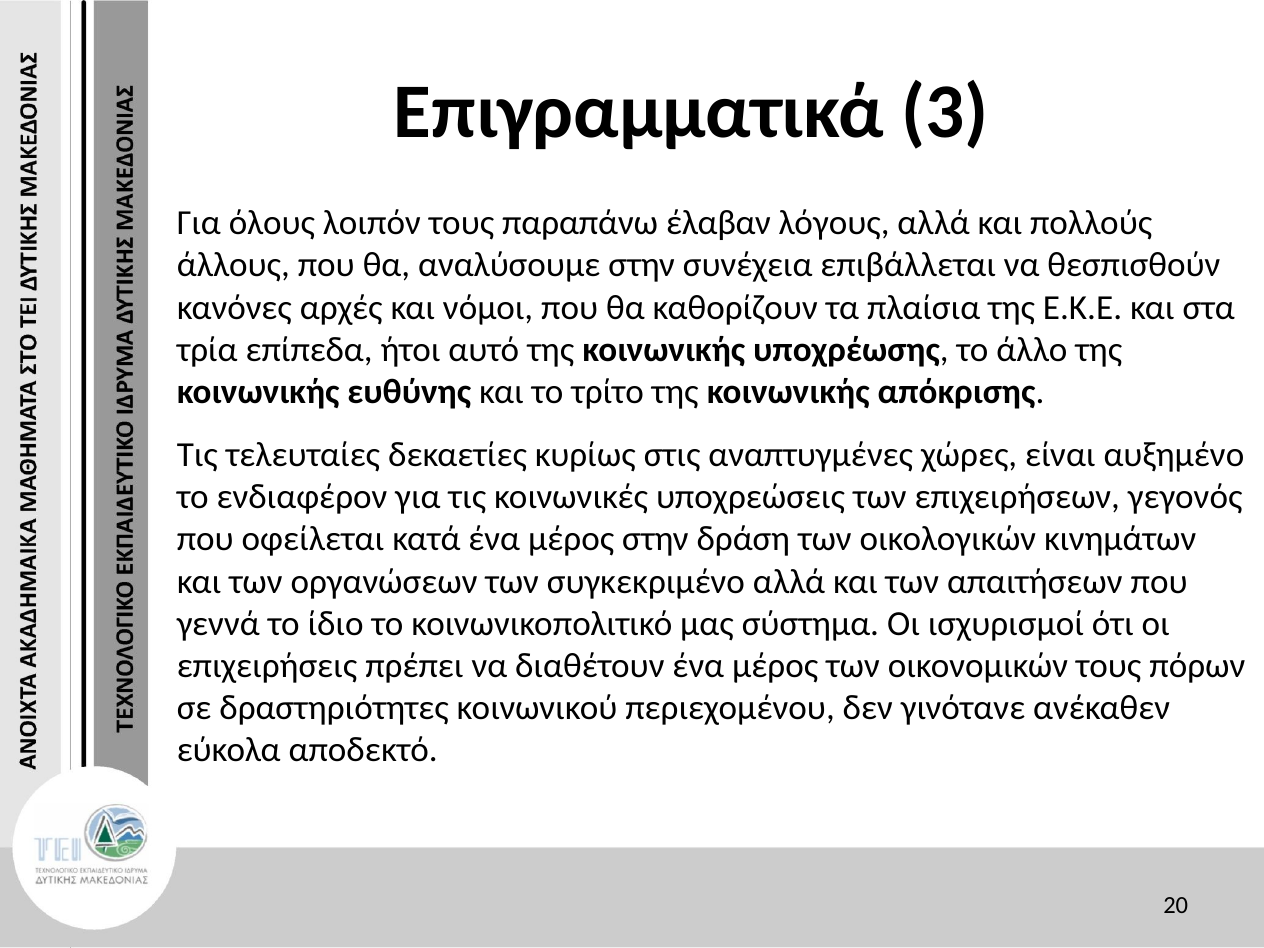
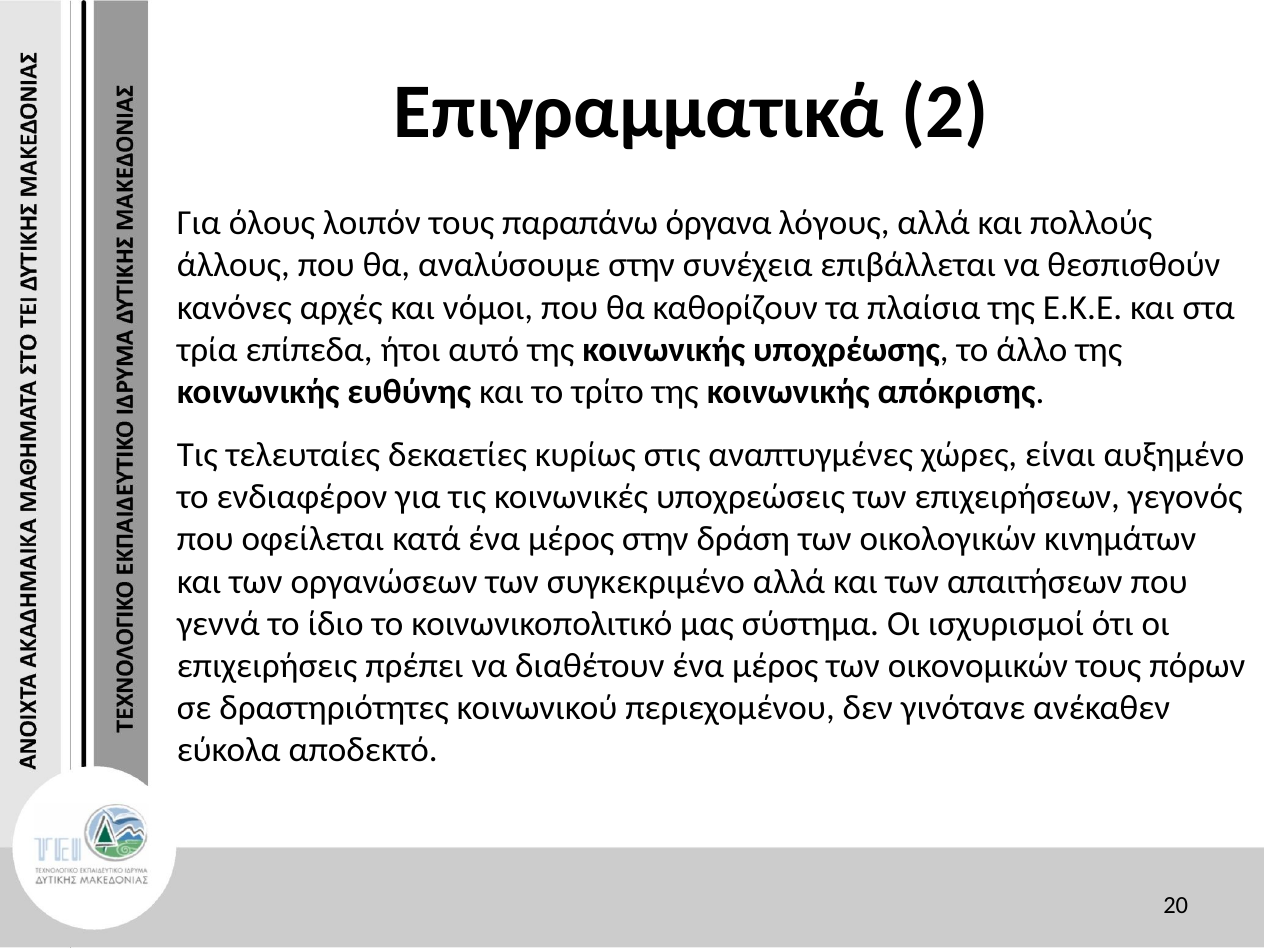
3: 3 -> 2 (945, 112)
έλαβαν: έλαβαν -> όργανα (719, 223)
